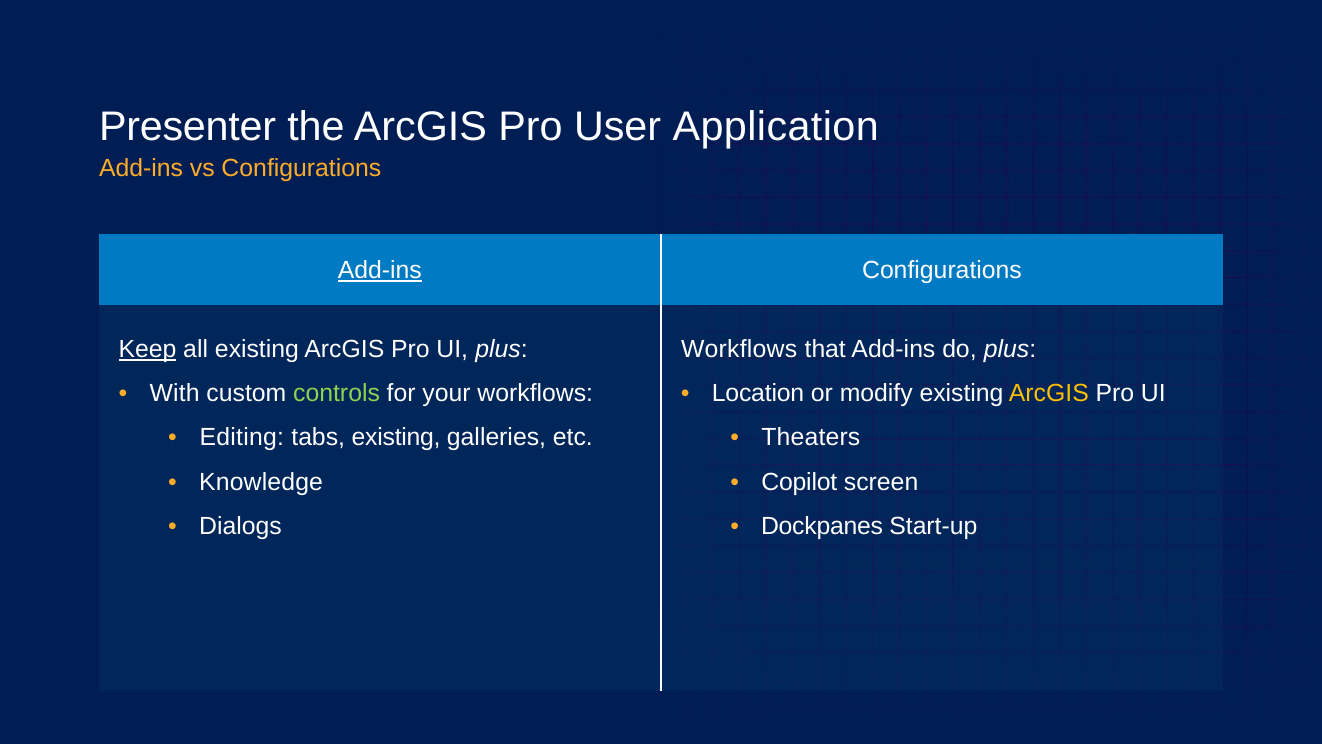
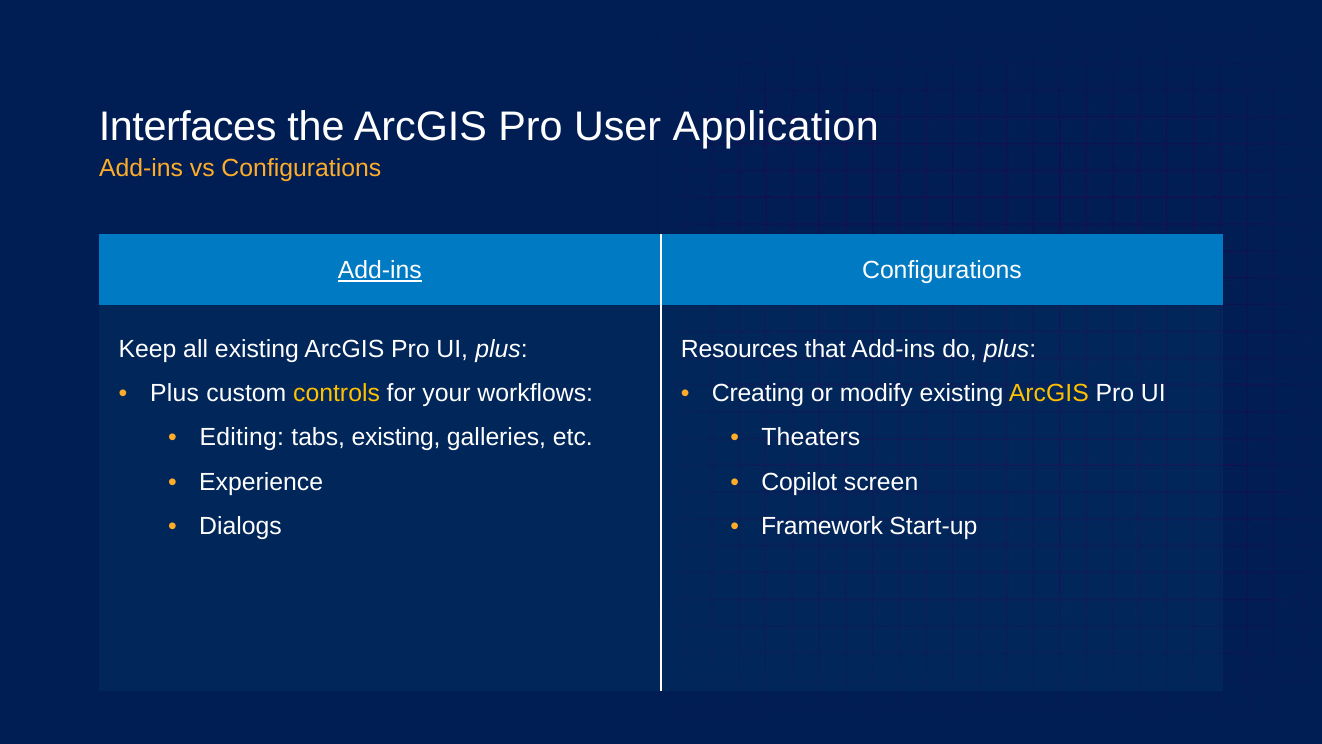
Presenter: Presenter -> Interfaces (188, 127)
Keep underline: present -> none (148, 349)
Workflows: Workflows -> Resources (739, 349)
With: With -> Plus (175, 393)
controls colour: light green -> yellow (337, 393)
Location: Location -> Creating (758, 393)
Knowledge: Knowledge -> Experience (261, 482)
Dockpanes: Dockpanes -> Framework (822, 526)
